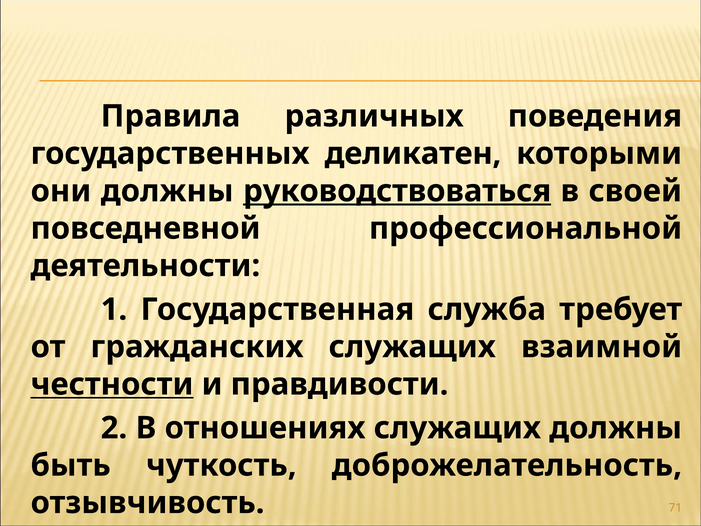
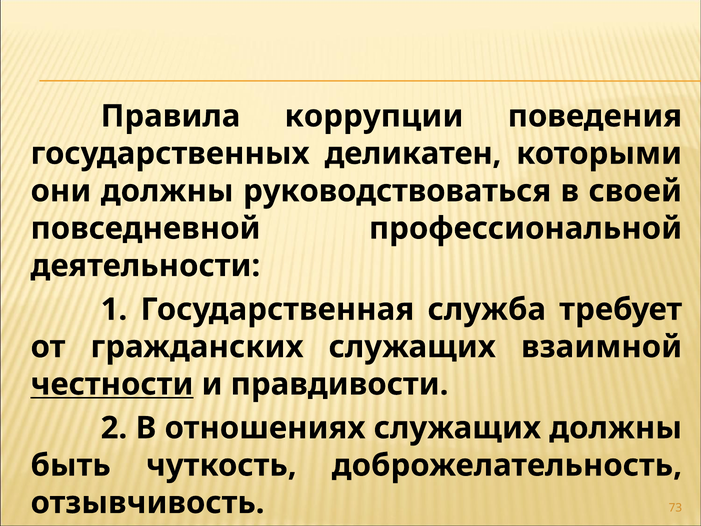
различных: различных -> коррупции (374, 116)
руководствоваться underline: present -> none (397, 191)
71: 71 -> 73 (675, 508)
